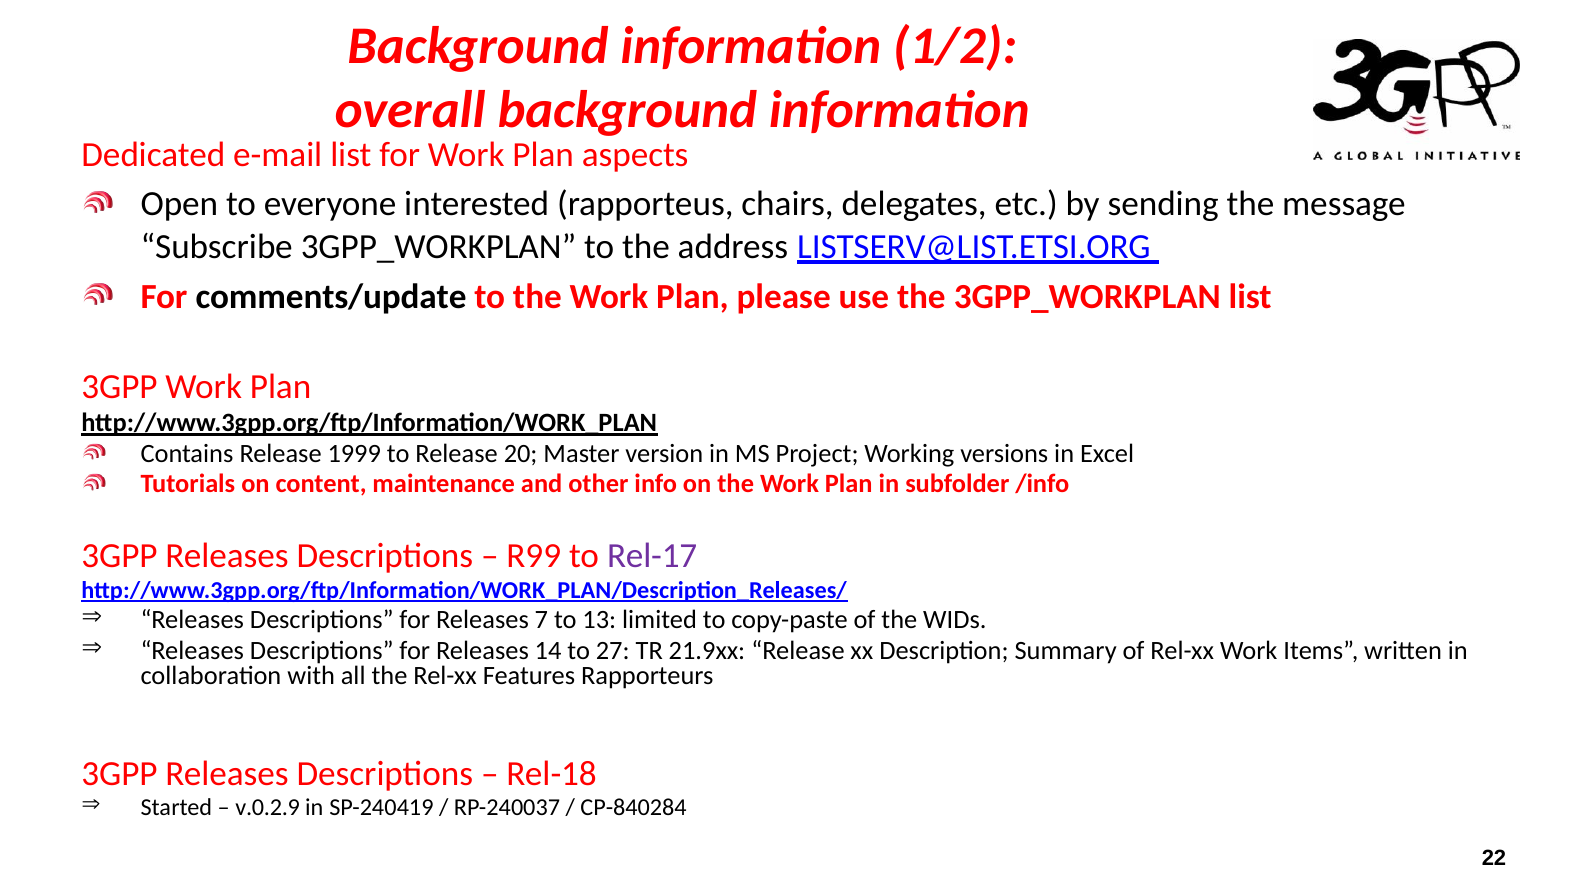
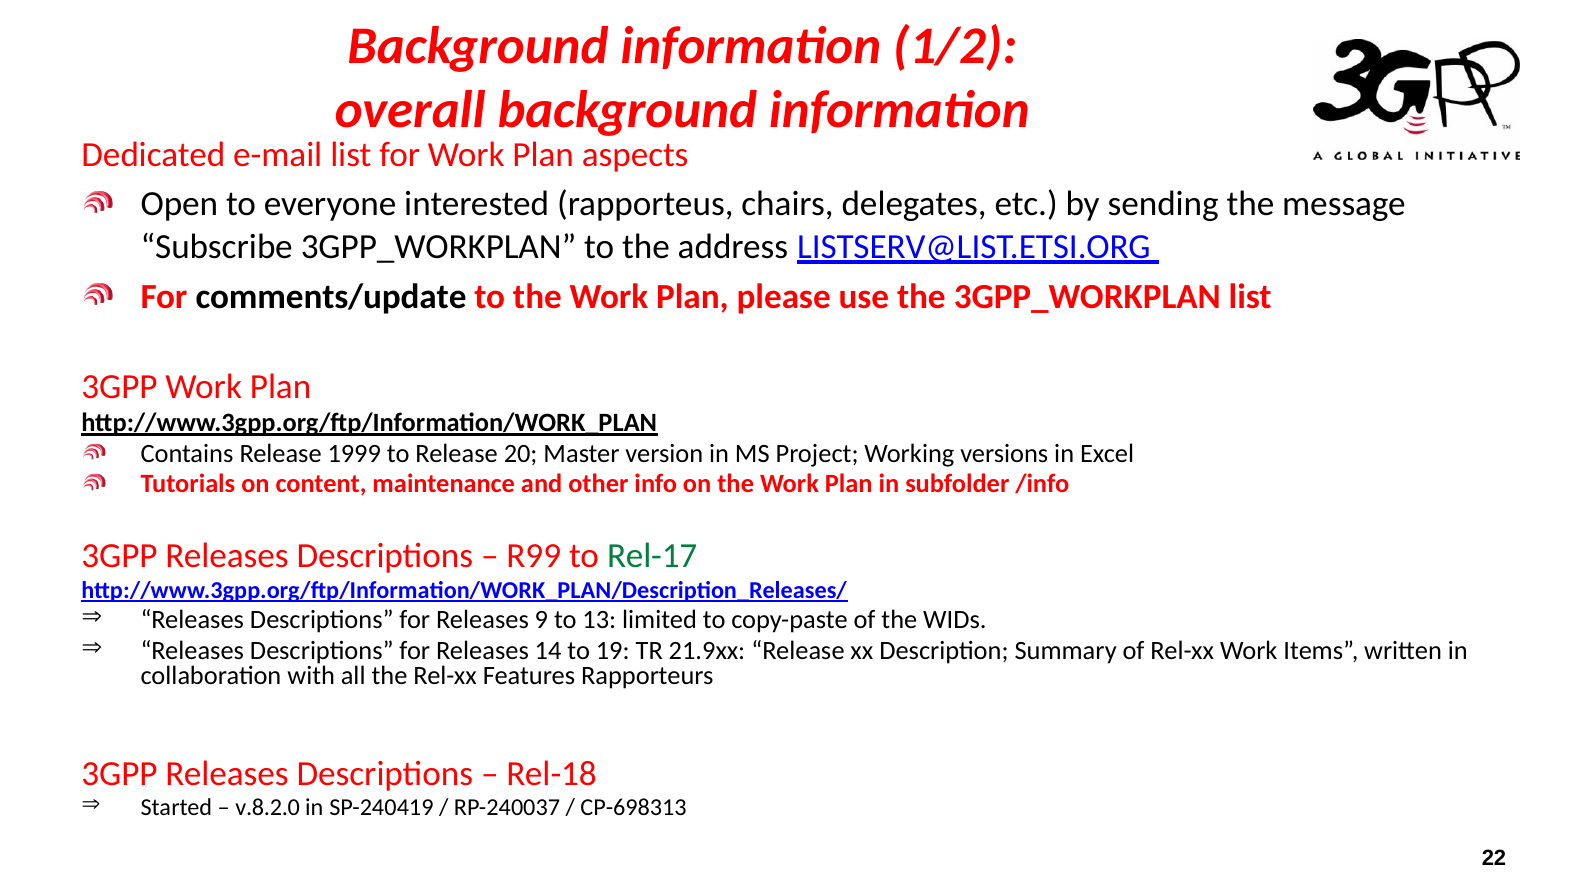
Rel-17 colour: purple -> green (652, 556)
7: 7 -> 9 (541, 620)
27: 27 -> 19 (613, 651)
v.0.2.9: v.0.2.9 -> v.8.2.0 (268, 808)
CP-840284: CP-840284 -> CP-698313 (634, 808)
